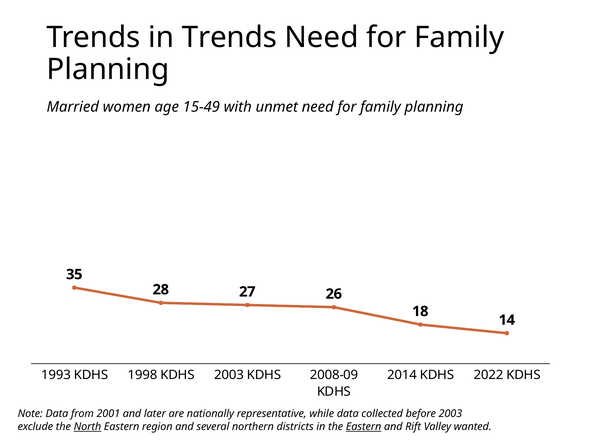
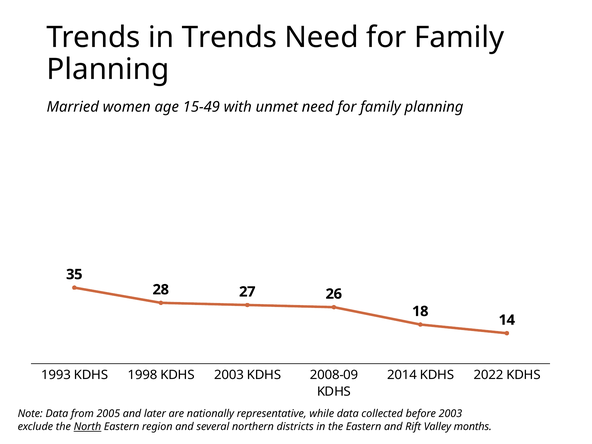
2001: 2001 -> 2005 (108, 414)
Eastern underline: present -> none (364, 427)
wanted: wanted -> months (473, 427)
